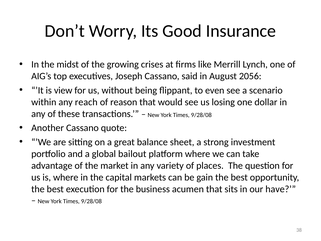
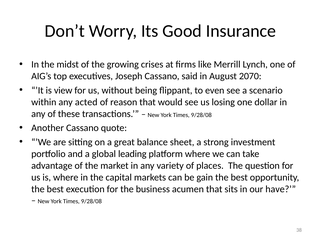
2056: 2056 -> 2070 (250, 76)
reach: reach -> acted (86, 102)
bailout: bailout -> leading (132, 154)
